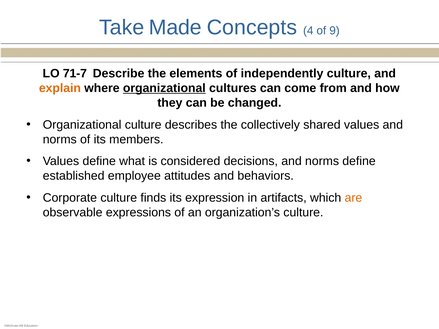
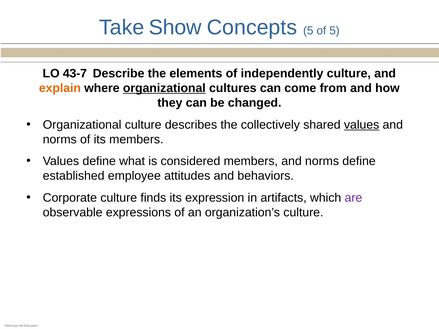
Made: Made -> Show (175, 27)
Concepts 4: 4 -> 5 (308, 31)
of 9: 9 -> 5 (335, 31)
71-7: 71-7 -> 43-7 (75, 74)
values underline: none -> present (362, 125)
considered decisions: decisions -> members (251, 161)
are colour: orange -> purple (353, 198)
